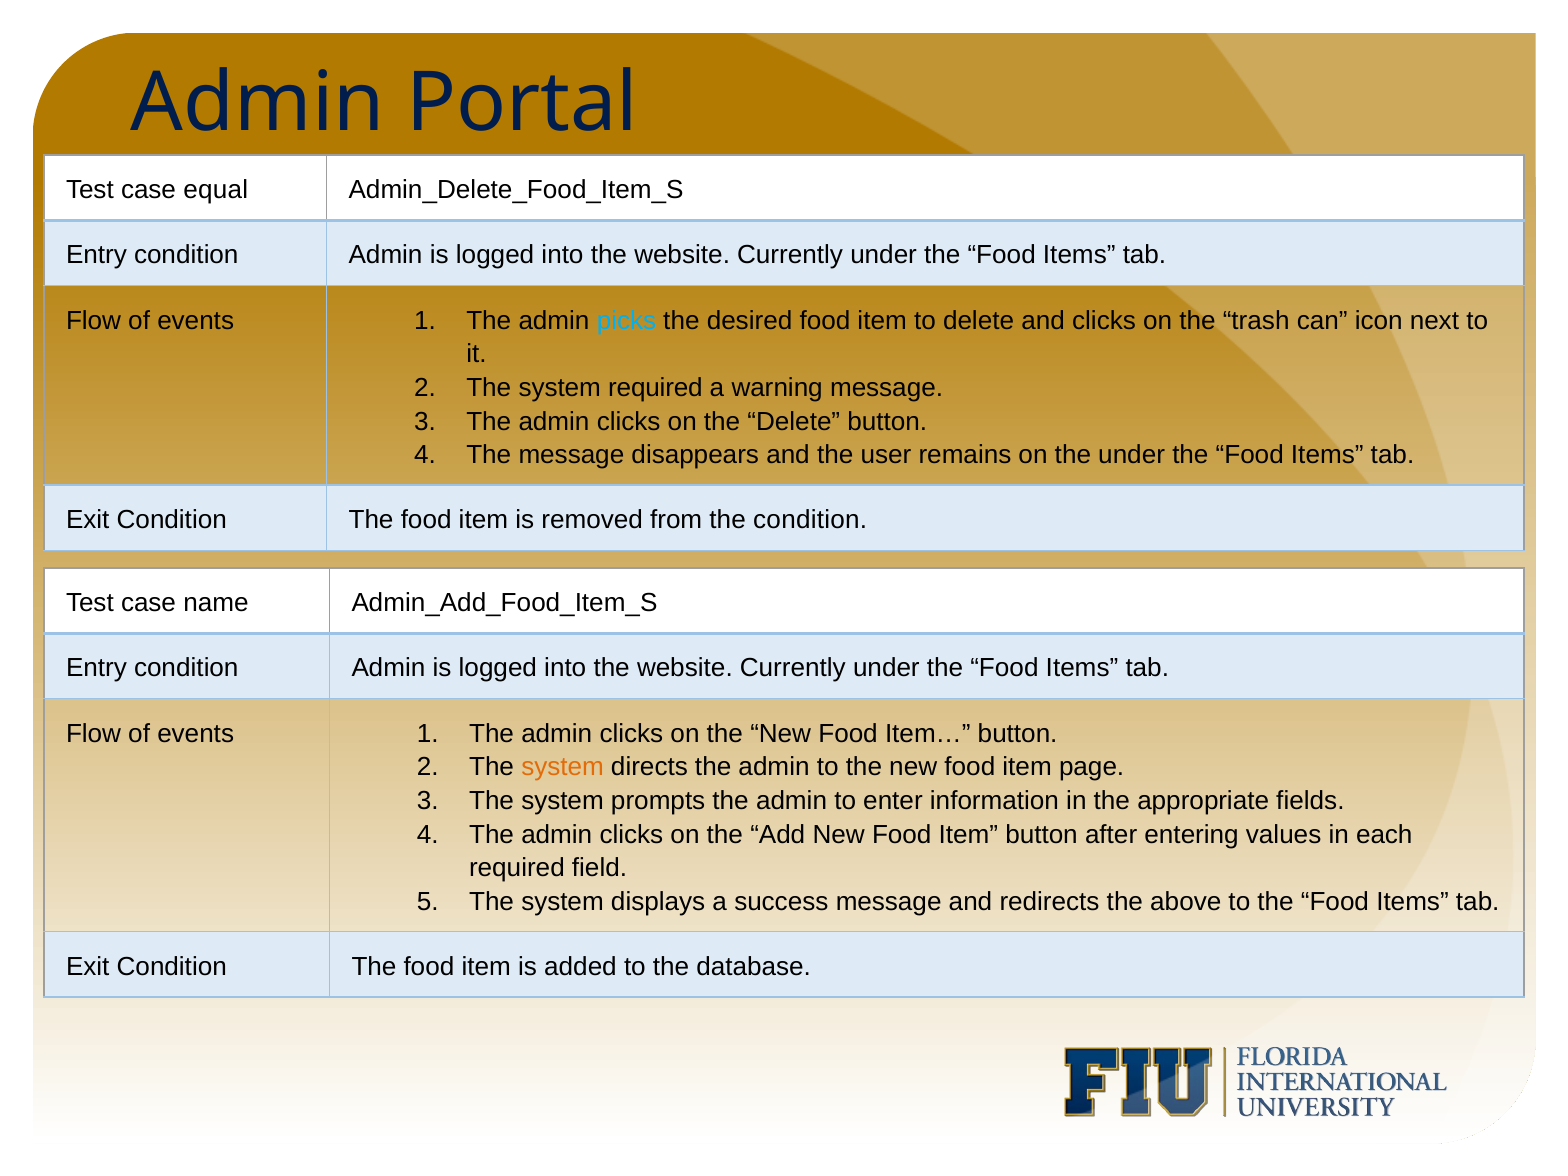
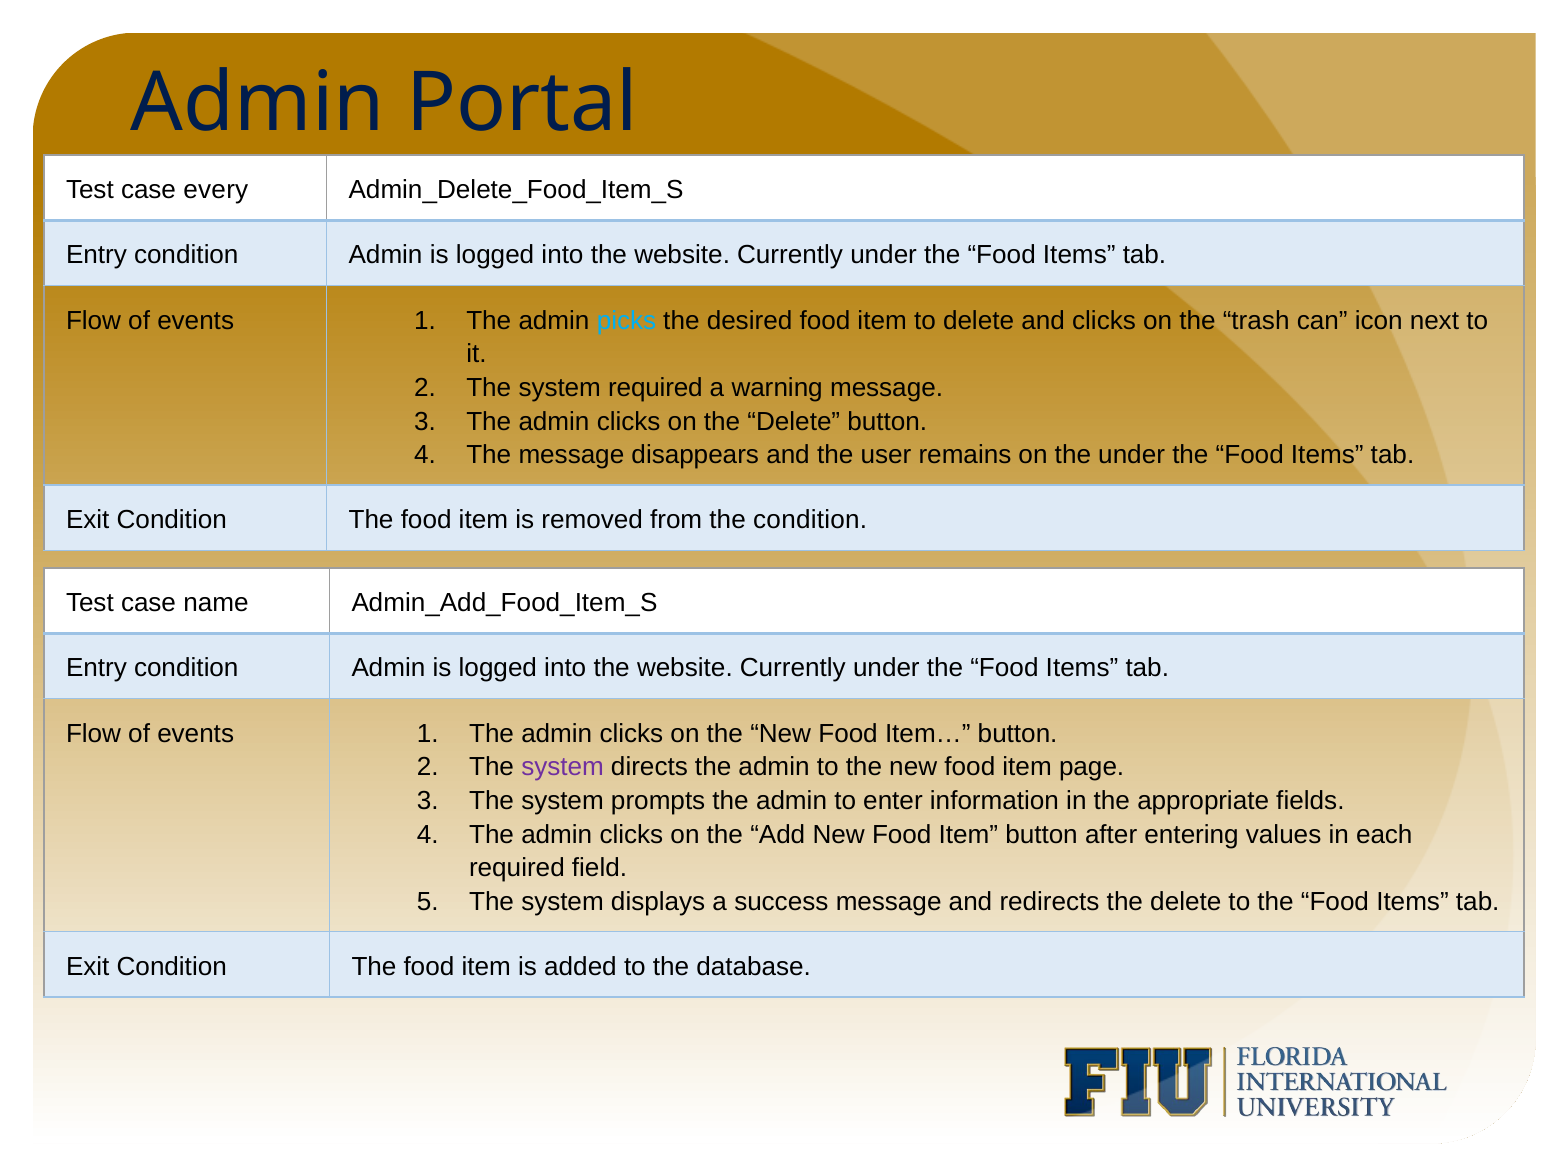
equal: equal -> every (216, 190)
system colour: orange -> purple (563, 767)
redirects the above: above -> delete (1186, 902)
